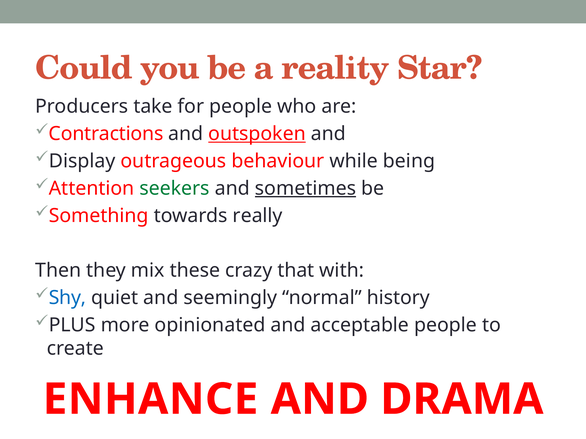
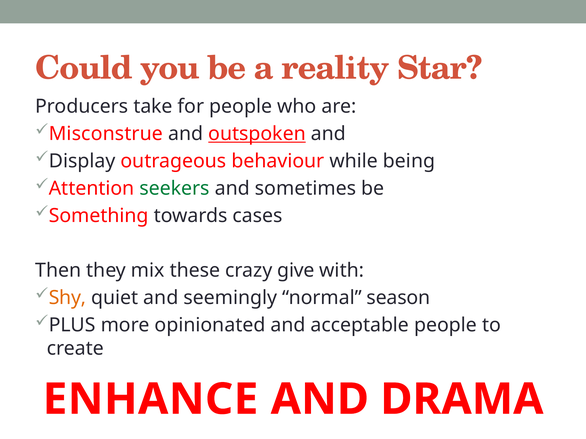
Contractions: Contractions -> Misconstrue (106, 134)
sometimes underline: present -> none (306, 189)
really: really -> cases (258, 216)
that: that -> give (296, 271)
Shy colour: blue -> orange (67, 298)
history: history -> season (398, 298)
